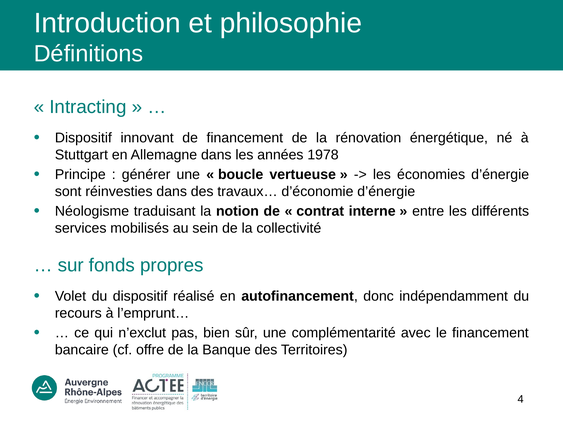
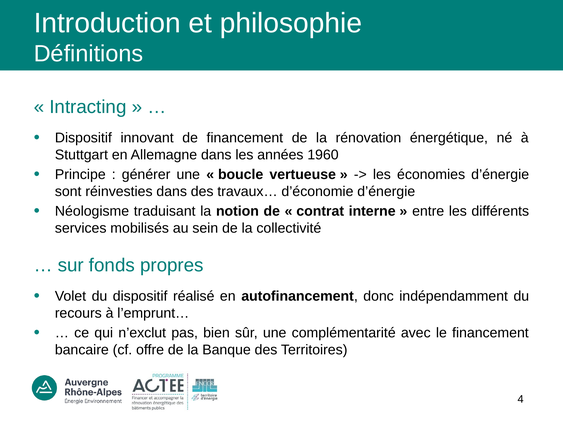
1978: 1978 -> 1960 (323, 155)
